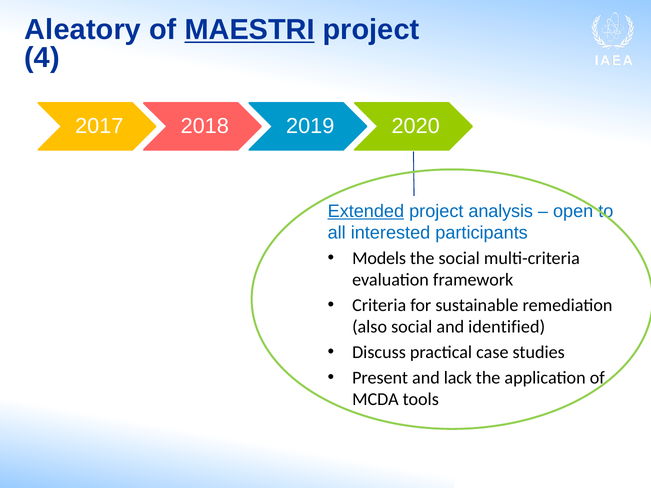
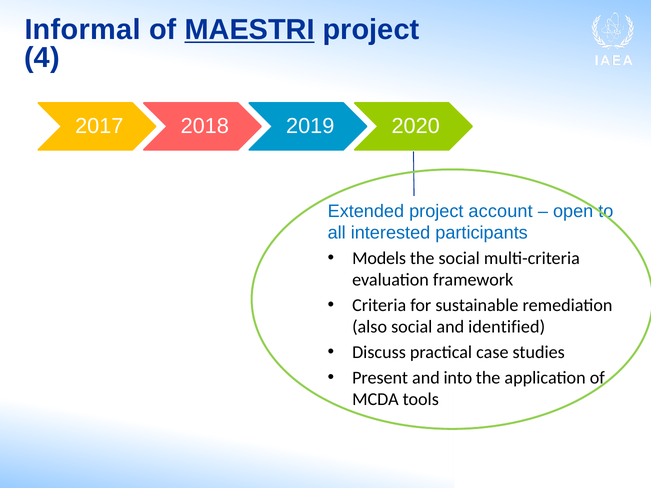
Aleatory: Aleatory -> Informal (83, 30)
Extended underline: present -> none (366, 211)
analysis: analysis -> account (501, 211)
lack: lack -> into (458, 378)
